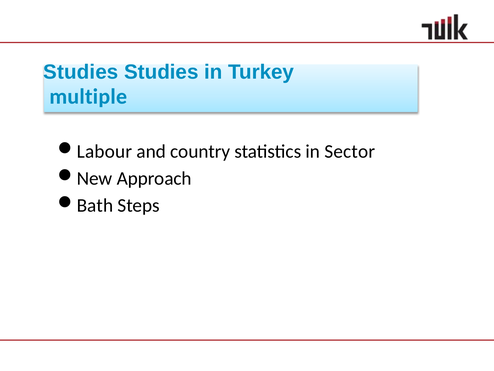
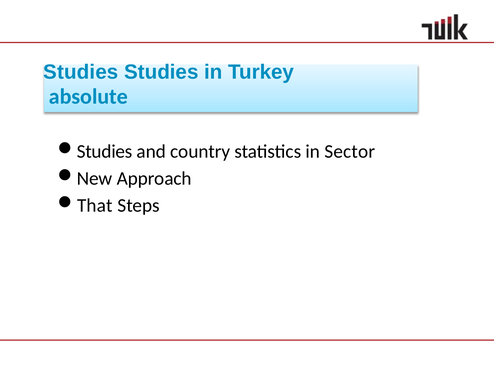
multiple: multiple -> absolute (88, 96)
Labour: Labour -> Studies (105, 151)
Bath: Bath -> That (95, 205)
